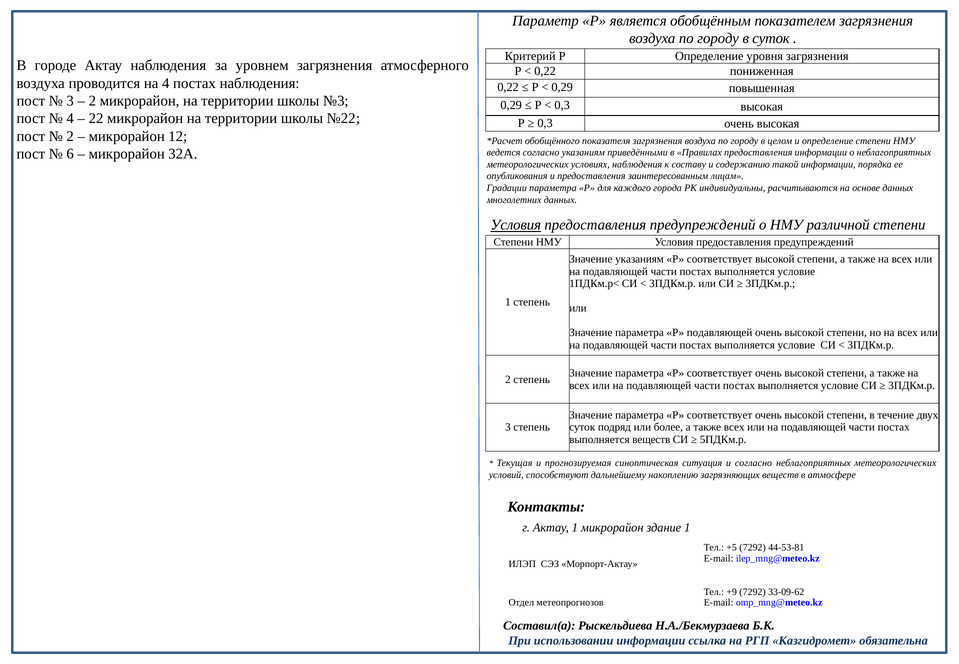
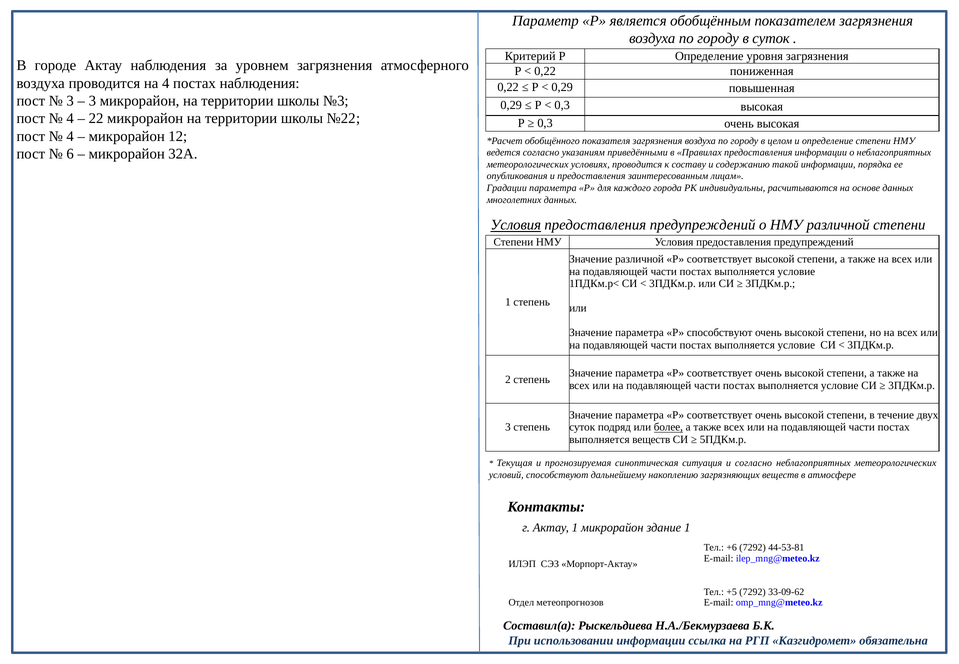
2: 2 -> 3 (92, 101)
2: 2 -> 4 (70, 136)
условиях наблюдения: наблюдения -> проводится (637, 164)
Значение указаниям: указаниям -> различной (640, 259)
Р подавляющей: подавляющей -> способствуют (720, 333)
более underline: none -> present (668, 427)
+5: +5 -> +6 (732, 547)
+9: +9 -> +5 (732, 592)
